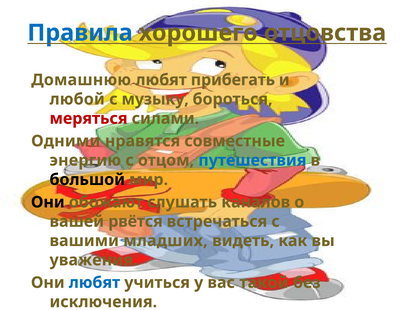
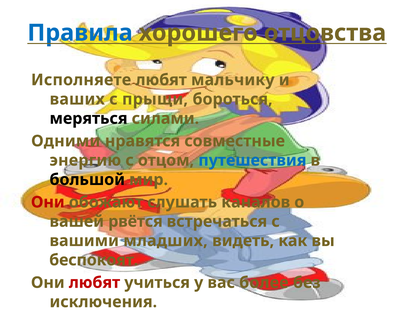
Домашнюю: Домашнюю -> Исполняете (81, 80)
прибегать: прибегать -> мальчику (233, 80)
любой: любой -> ваших (77, 99)
музыку: музыку -> прыщи (155, 99)
меряться colour: red -> black (89, 118)
Они colour: black -> red (48, 202)
уважения: уважения -> беспокоят (94, 260)
любят colour: blue -> red (94, 282)
такой: такой -> более (264, 282)
